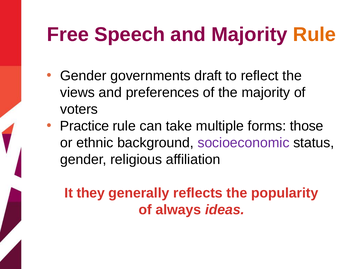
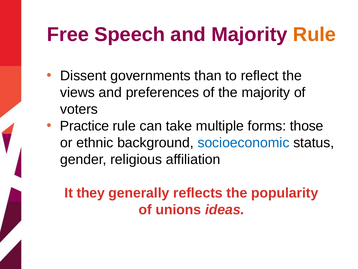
Gender: Gender -> Dissent (83, 76)
draft: draft -> than (208, 76)
socioeconomic colour: purple -> blue (244, 142)
always: always -> unions (178, 209)
